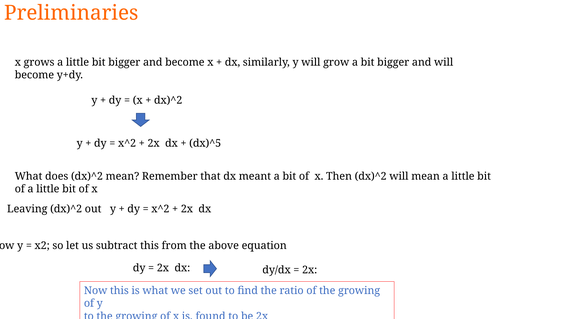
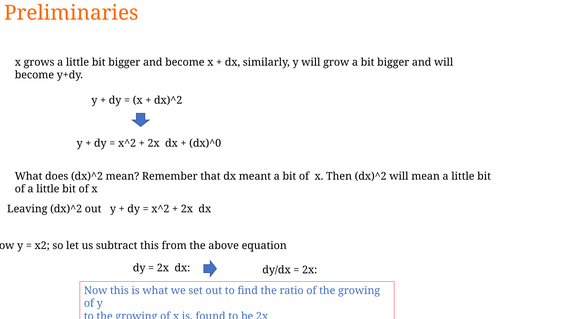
dx)^5: dx)^5 -> dx)^0 (205, 143)
